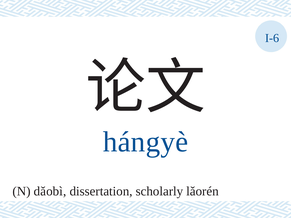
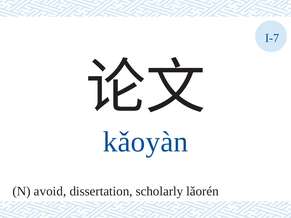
I-6: I-6 -> I-7 (272, 38)
hángyè: hángyè -> kǎoyàn (145, 142)
dǎobì: dǎobì -> avoid (50, 191)
